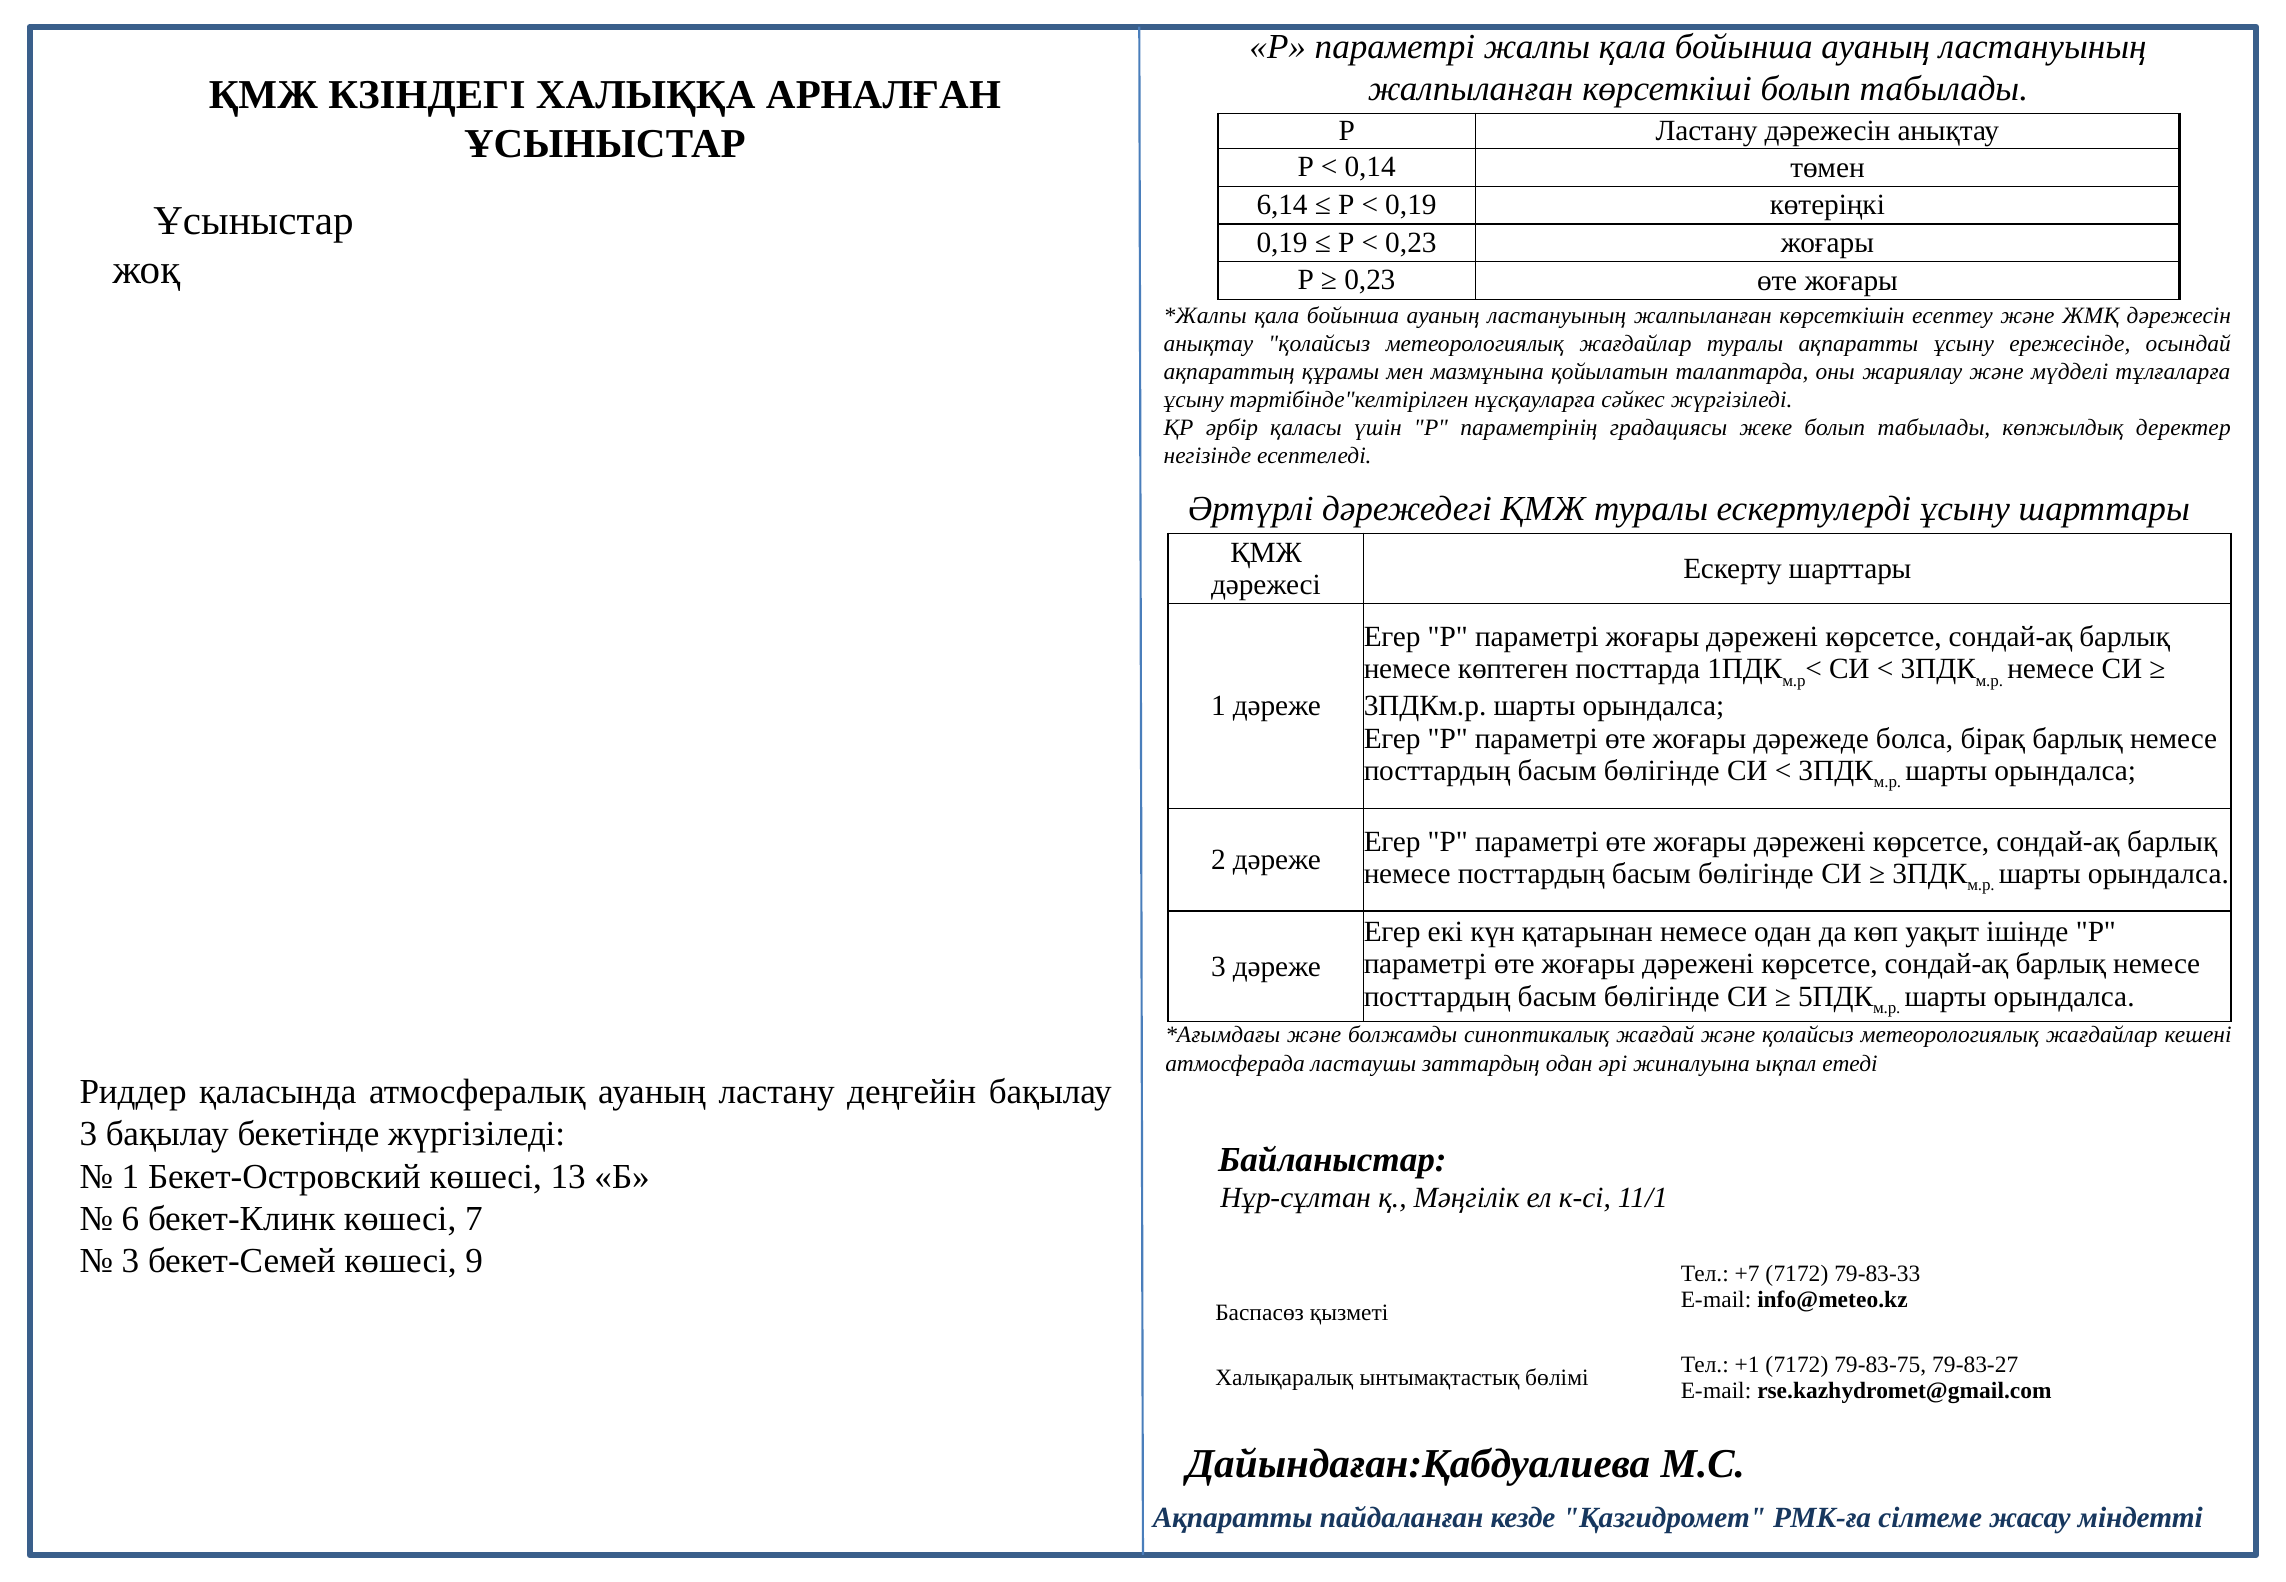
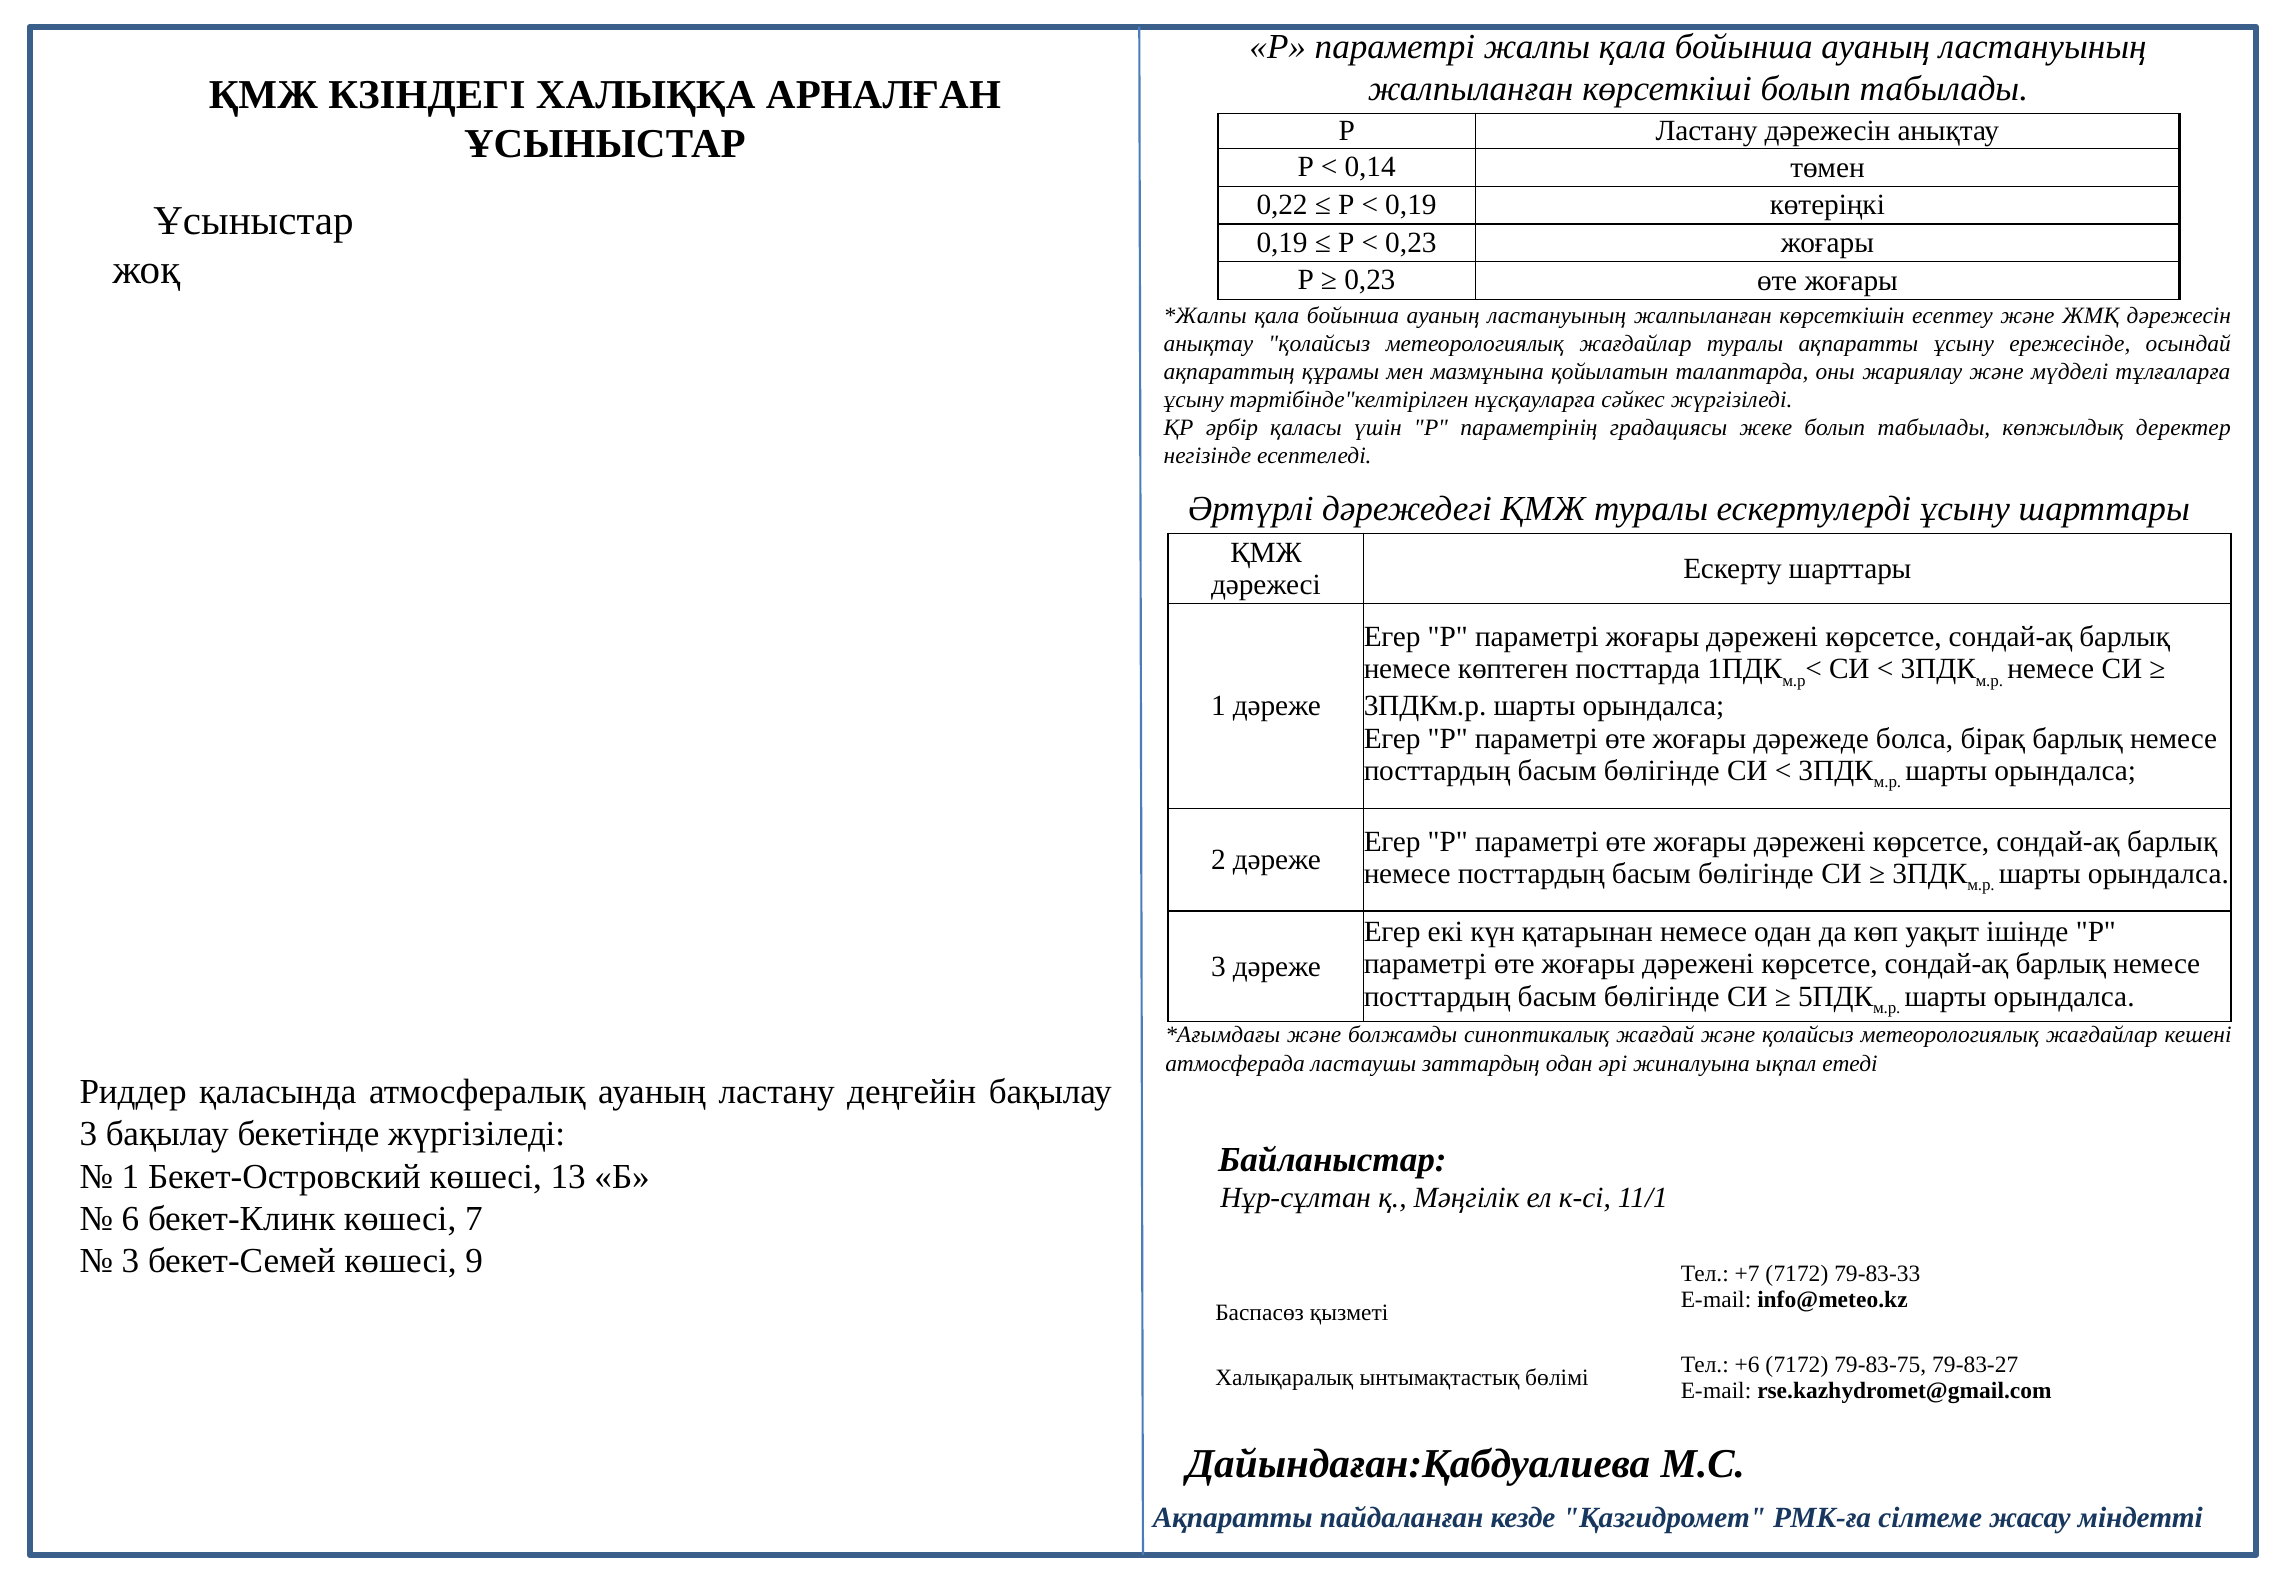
6,14: 6,14 -> 0,22 (1282, 205)
+1: +1 -> +6 (1747, 1365)
